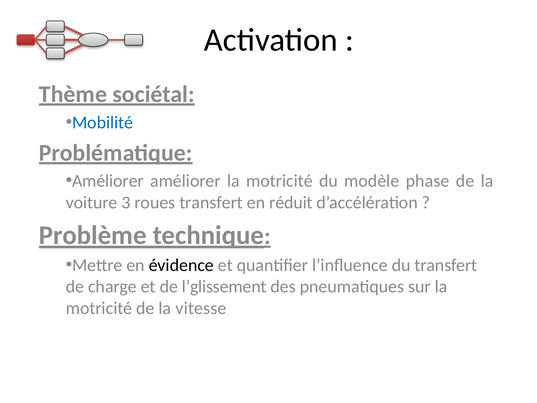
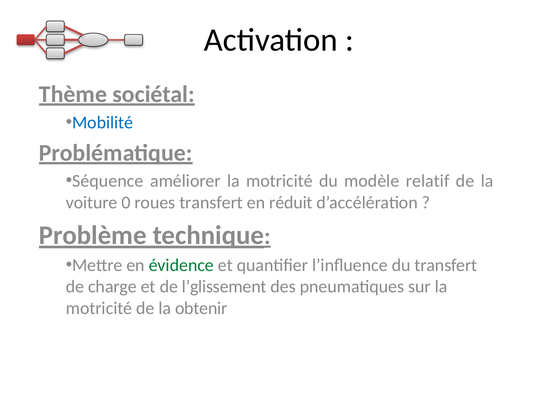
Améliorer: Améliorer -> Séquence (108, 181)
phase: phase -> relatif (428, 181)
3: 3 -> 0 (126, 202)
évidence colour: black -> green (181, 265)
vitesse: vitesse -> obtenir (201, 308)
